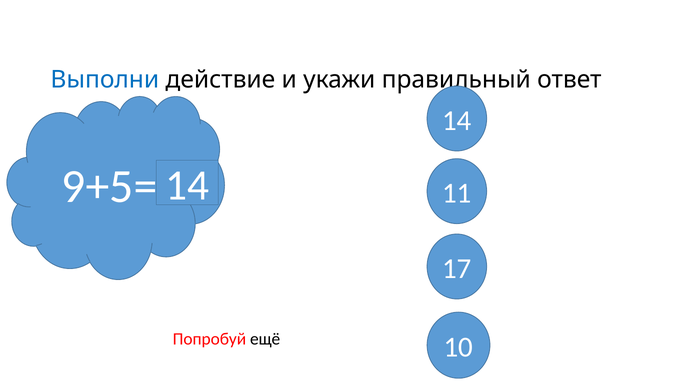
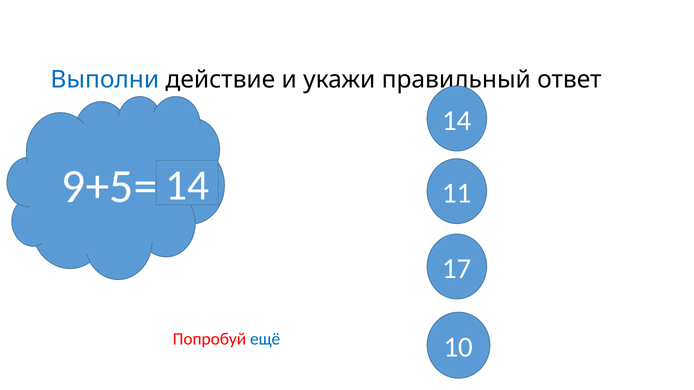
ещё colour: black -> blue (265, 339)
